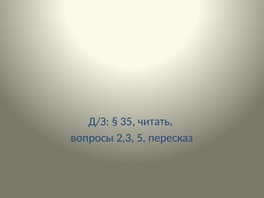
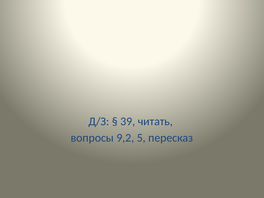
35: 35 -> 39 (128, 121)
2,3: 2,3 -> 9,2 (125, 138)
